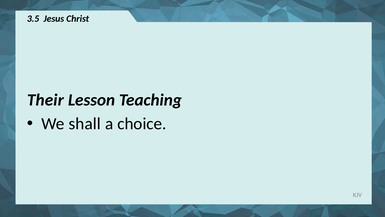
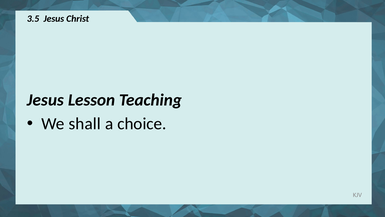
Their: Their -> Jesus (45, 100)
